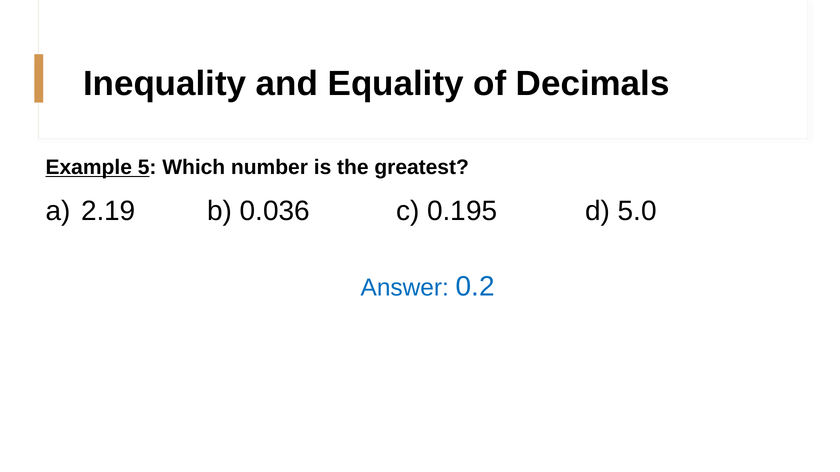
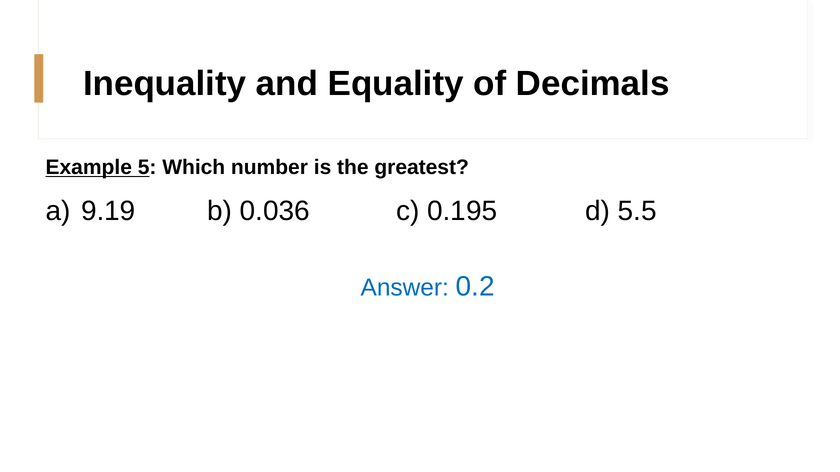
2.19: 2.19 -> 9.19 (108, 211)
5.0: 5.0 -> 5.5 (637, 211)
